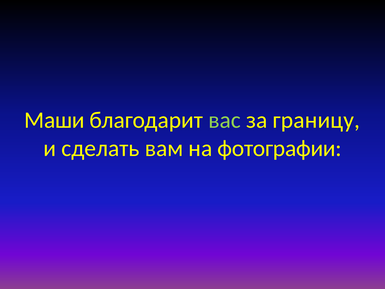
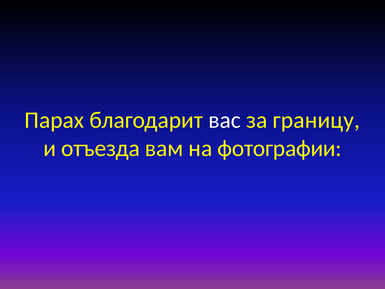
Маши: Маши -> Парах (54, 120)
вас colour: light green -> white (225, 120)
сделать: сделать -> отъезда (101, 148)
